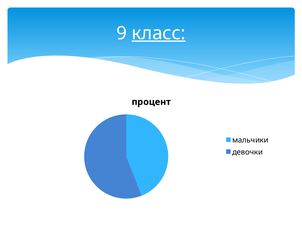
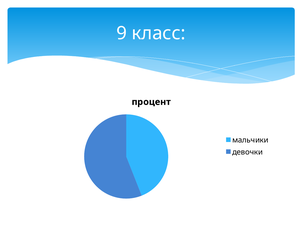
класс underline: present -> none (159, 33)
